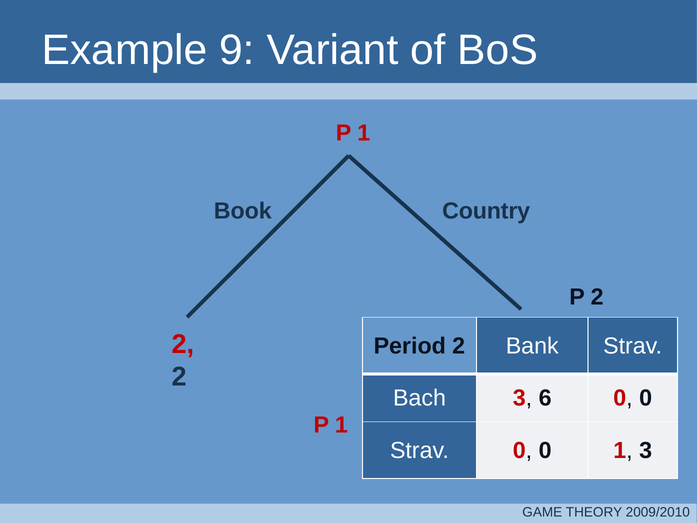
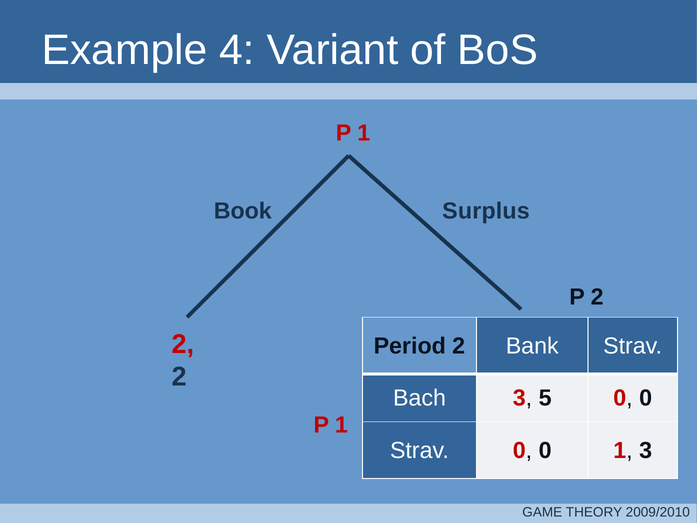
9: 9 -> 4 (237, 50)
Country: Country -> Surplus (486, 211)
6: 6 -> 5 (545, 398)
